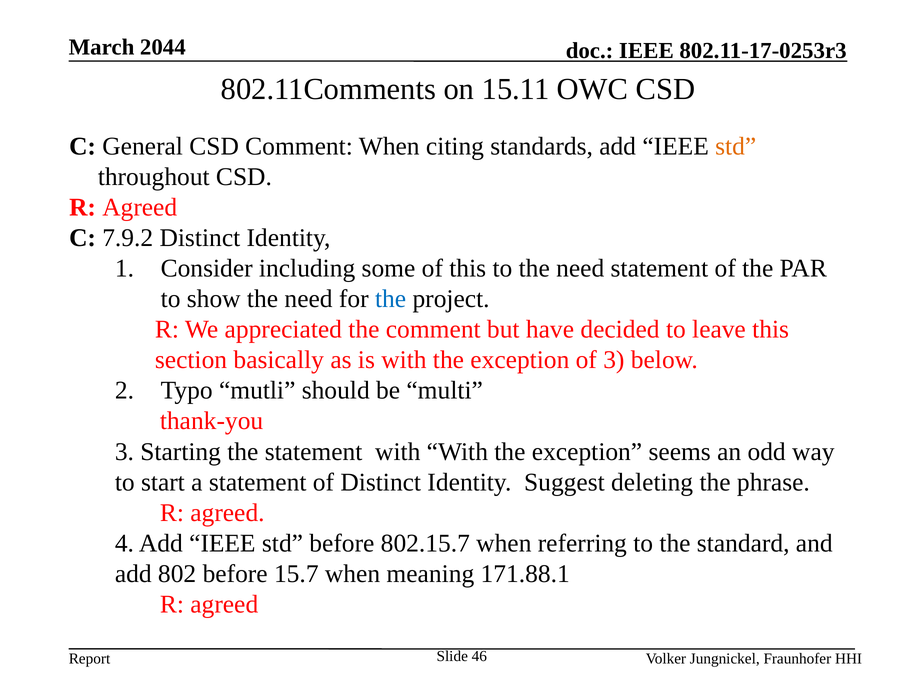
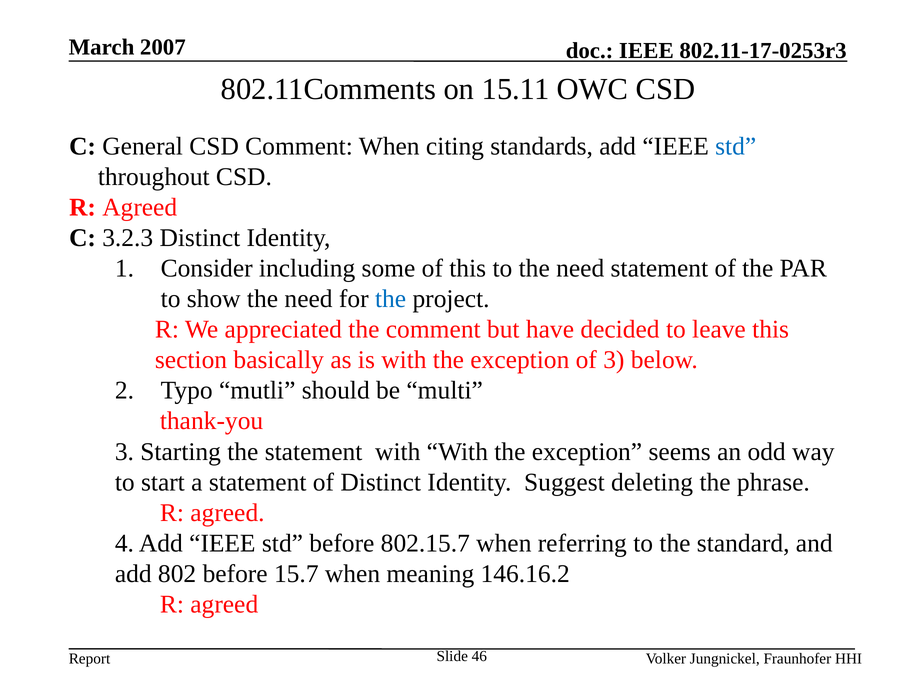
2044: 2044 -> 2007 (163, 47)
std colour: orange -> blue (736, 146)
7.9.2: 7.9.2 -> 3.2.3 (128, 238)
171.88.1: 171.88.1 -> 146.16.2 (525, 574)
